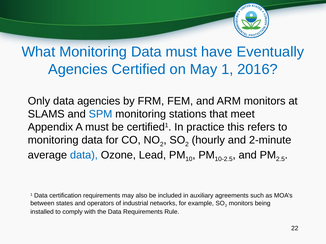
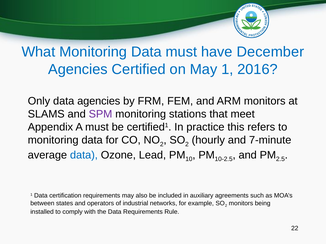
Eventually: Eventually -> December (270, 52)
SPM colour: blue -> purple (101, 114)
2-minute: 2-minute -> 7-minute (270, 140)
